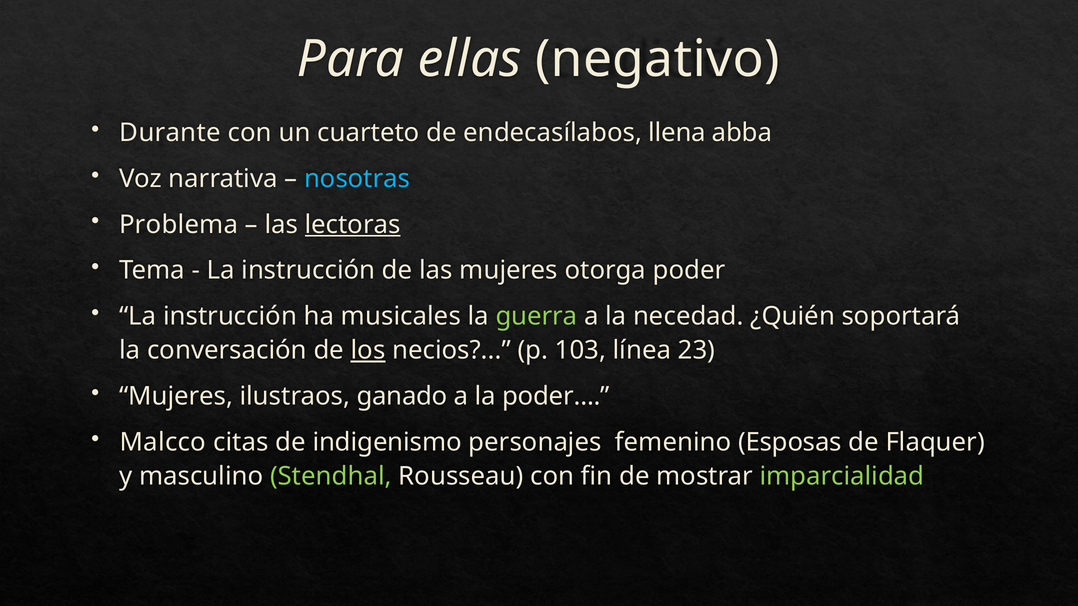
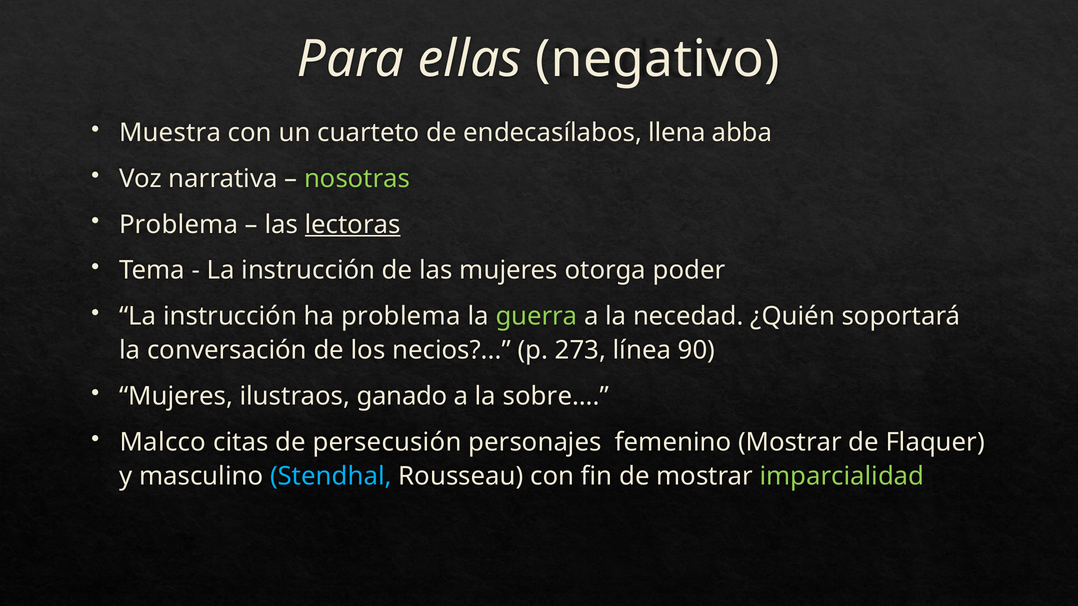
Durante: Durante -> Muestra (170, 133)
nosotras colour: light blue -> light green (357, 179)
ha musicales: musicales -> problema (401, 317)
los underline: present -> none (368, 351)
103: 103 -> 273 (580, 351)
23: 23 -> 90 (696, 351)
poder…: poder… -> sobre… (556, 397)
indigenismo: indigenismo -> persecusión (387, 443)
femenino Esposas: Esposas -> Mostrar (790, 443)
Stendhal colour: light green -> light blue (331, 477)
